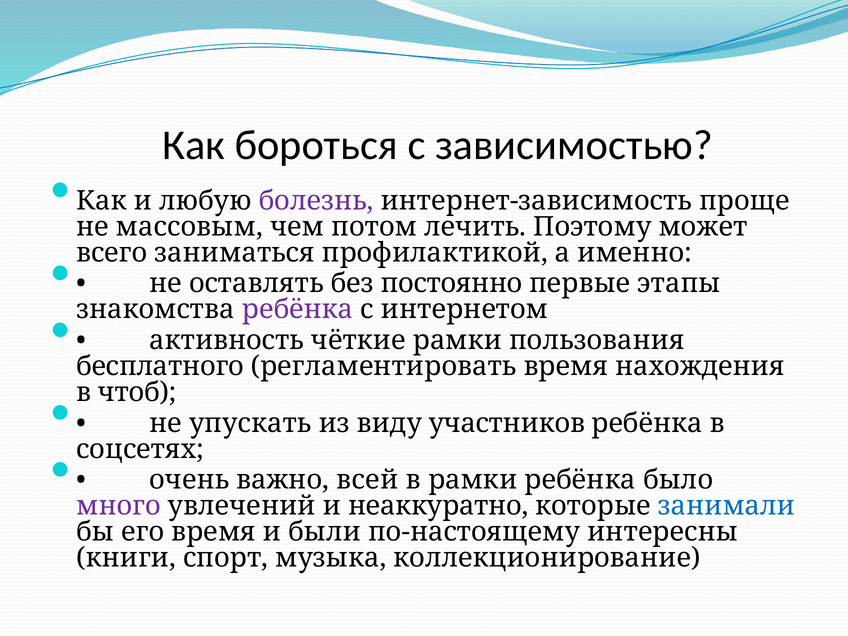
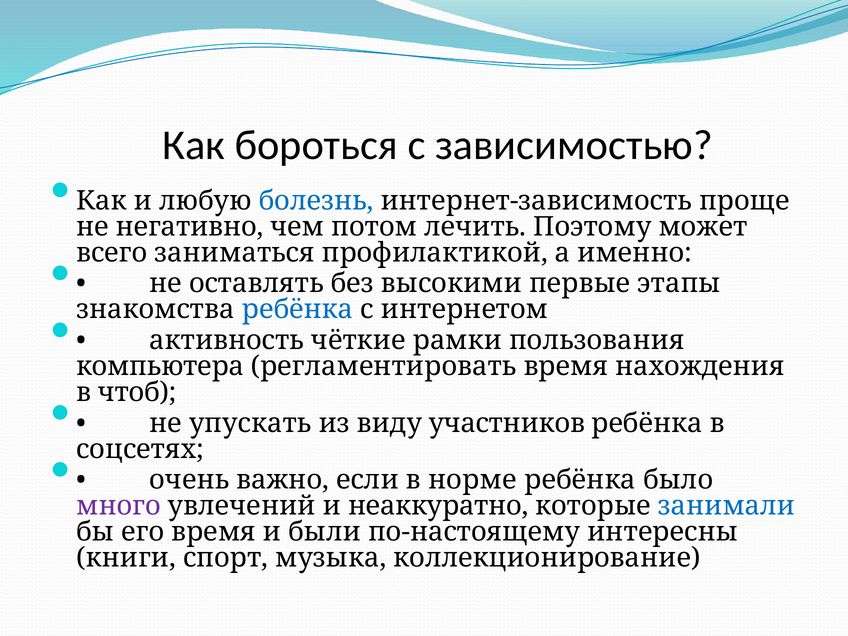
болезнь colour: purple -> blue (316, 201)
массовым: массовым -> негативно (190, 227)
постоянно: постоянно -> высокими (451, 283)
ребёнка colour: purple -> blue (298, 309)
бесплатного: бесплатного -> компьютера (160, 366)
всей: всей -> если (367, 480)
в рамки: рамки -> норме (473, 480)
